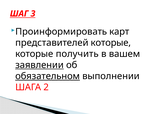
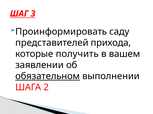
карт: карт -> саду (119, 32)
представителей которые: которые -> прихода (111, 43)
заявлении underline: present -> none (39, 65)
